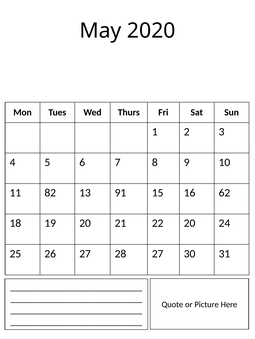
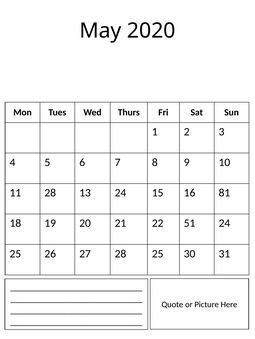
11 82: 82 -> 28 (50, 193)
13 91: 91 -> 24 (120, 193)
62: 62 -> 81 (224, 193)
22 20: 20 -> 51 (190, 224)
28 27: 27 -> 25 (158, 254)
